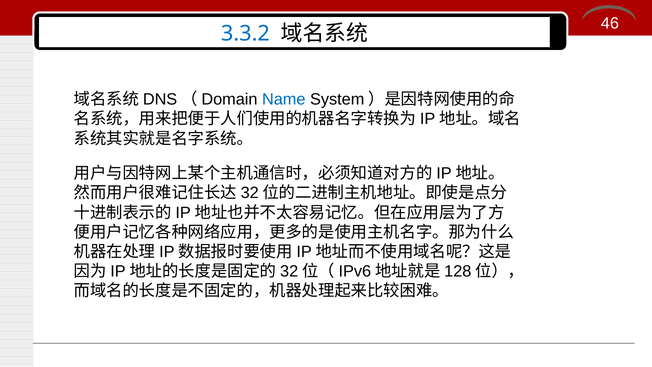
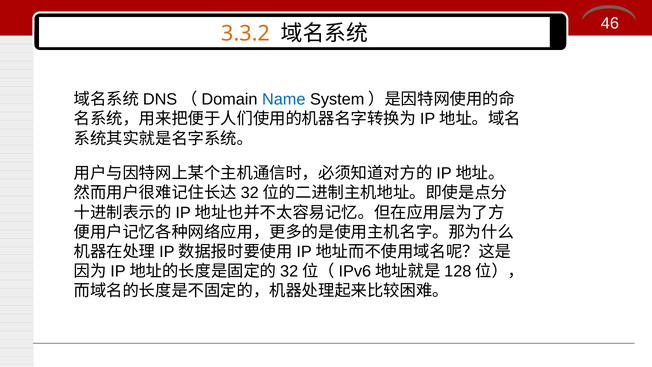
3.3.2 colour: blue -> orange (245, 34)
